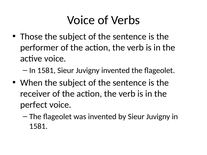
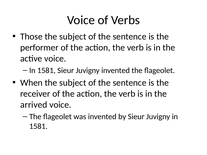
perfect: perfect -> arrived (34, 105)
